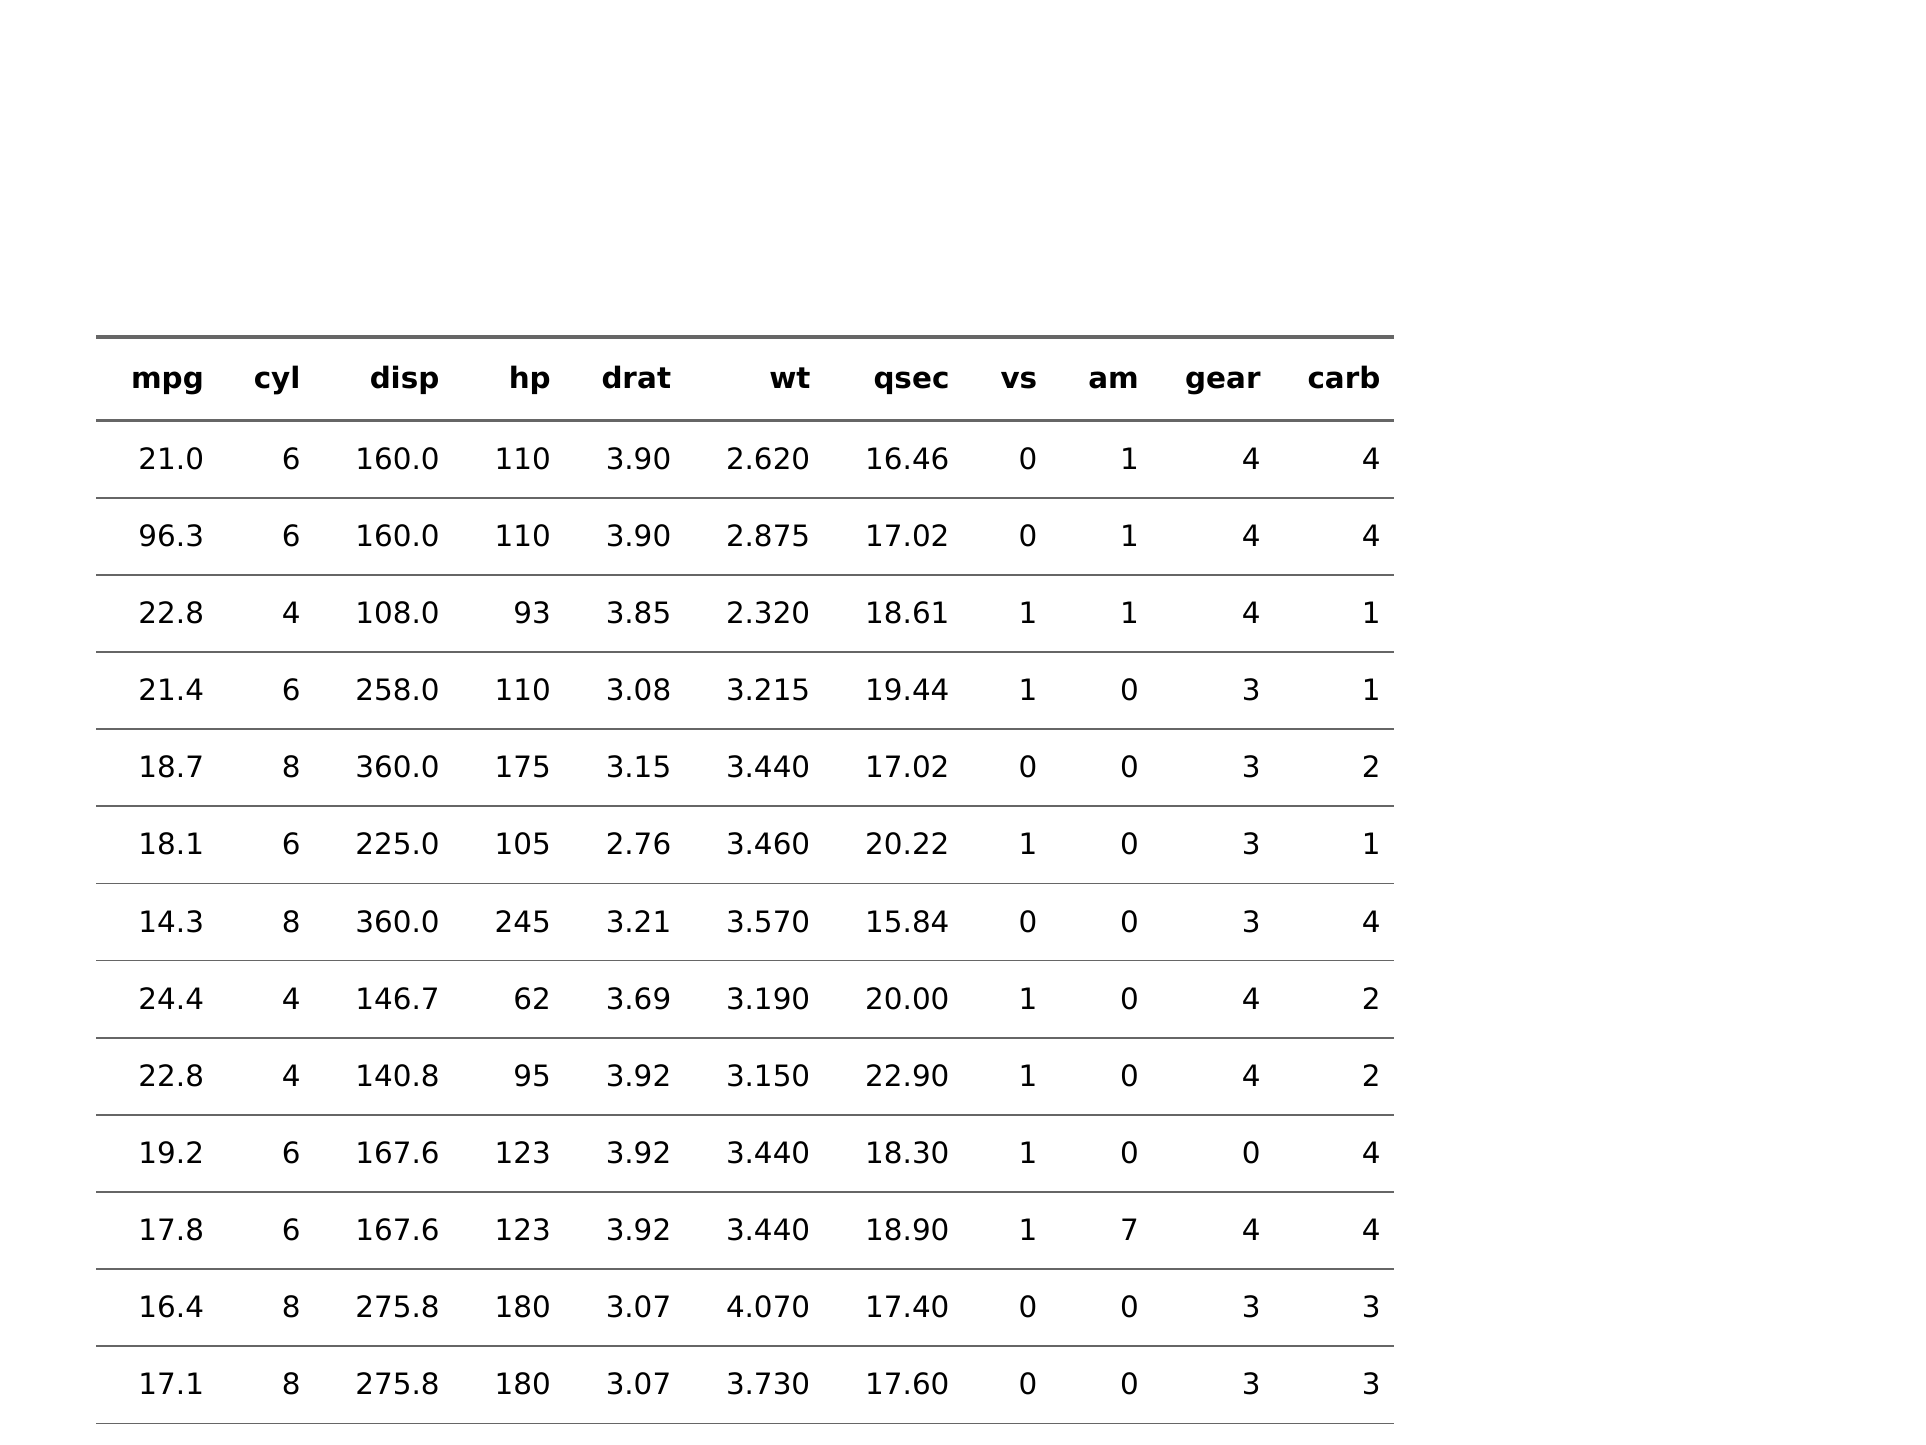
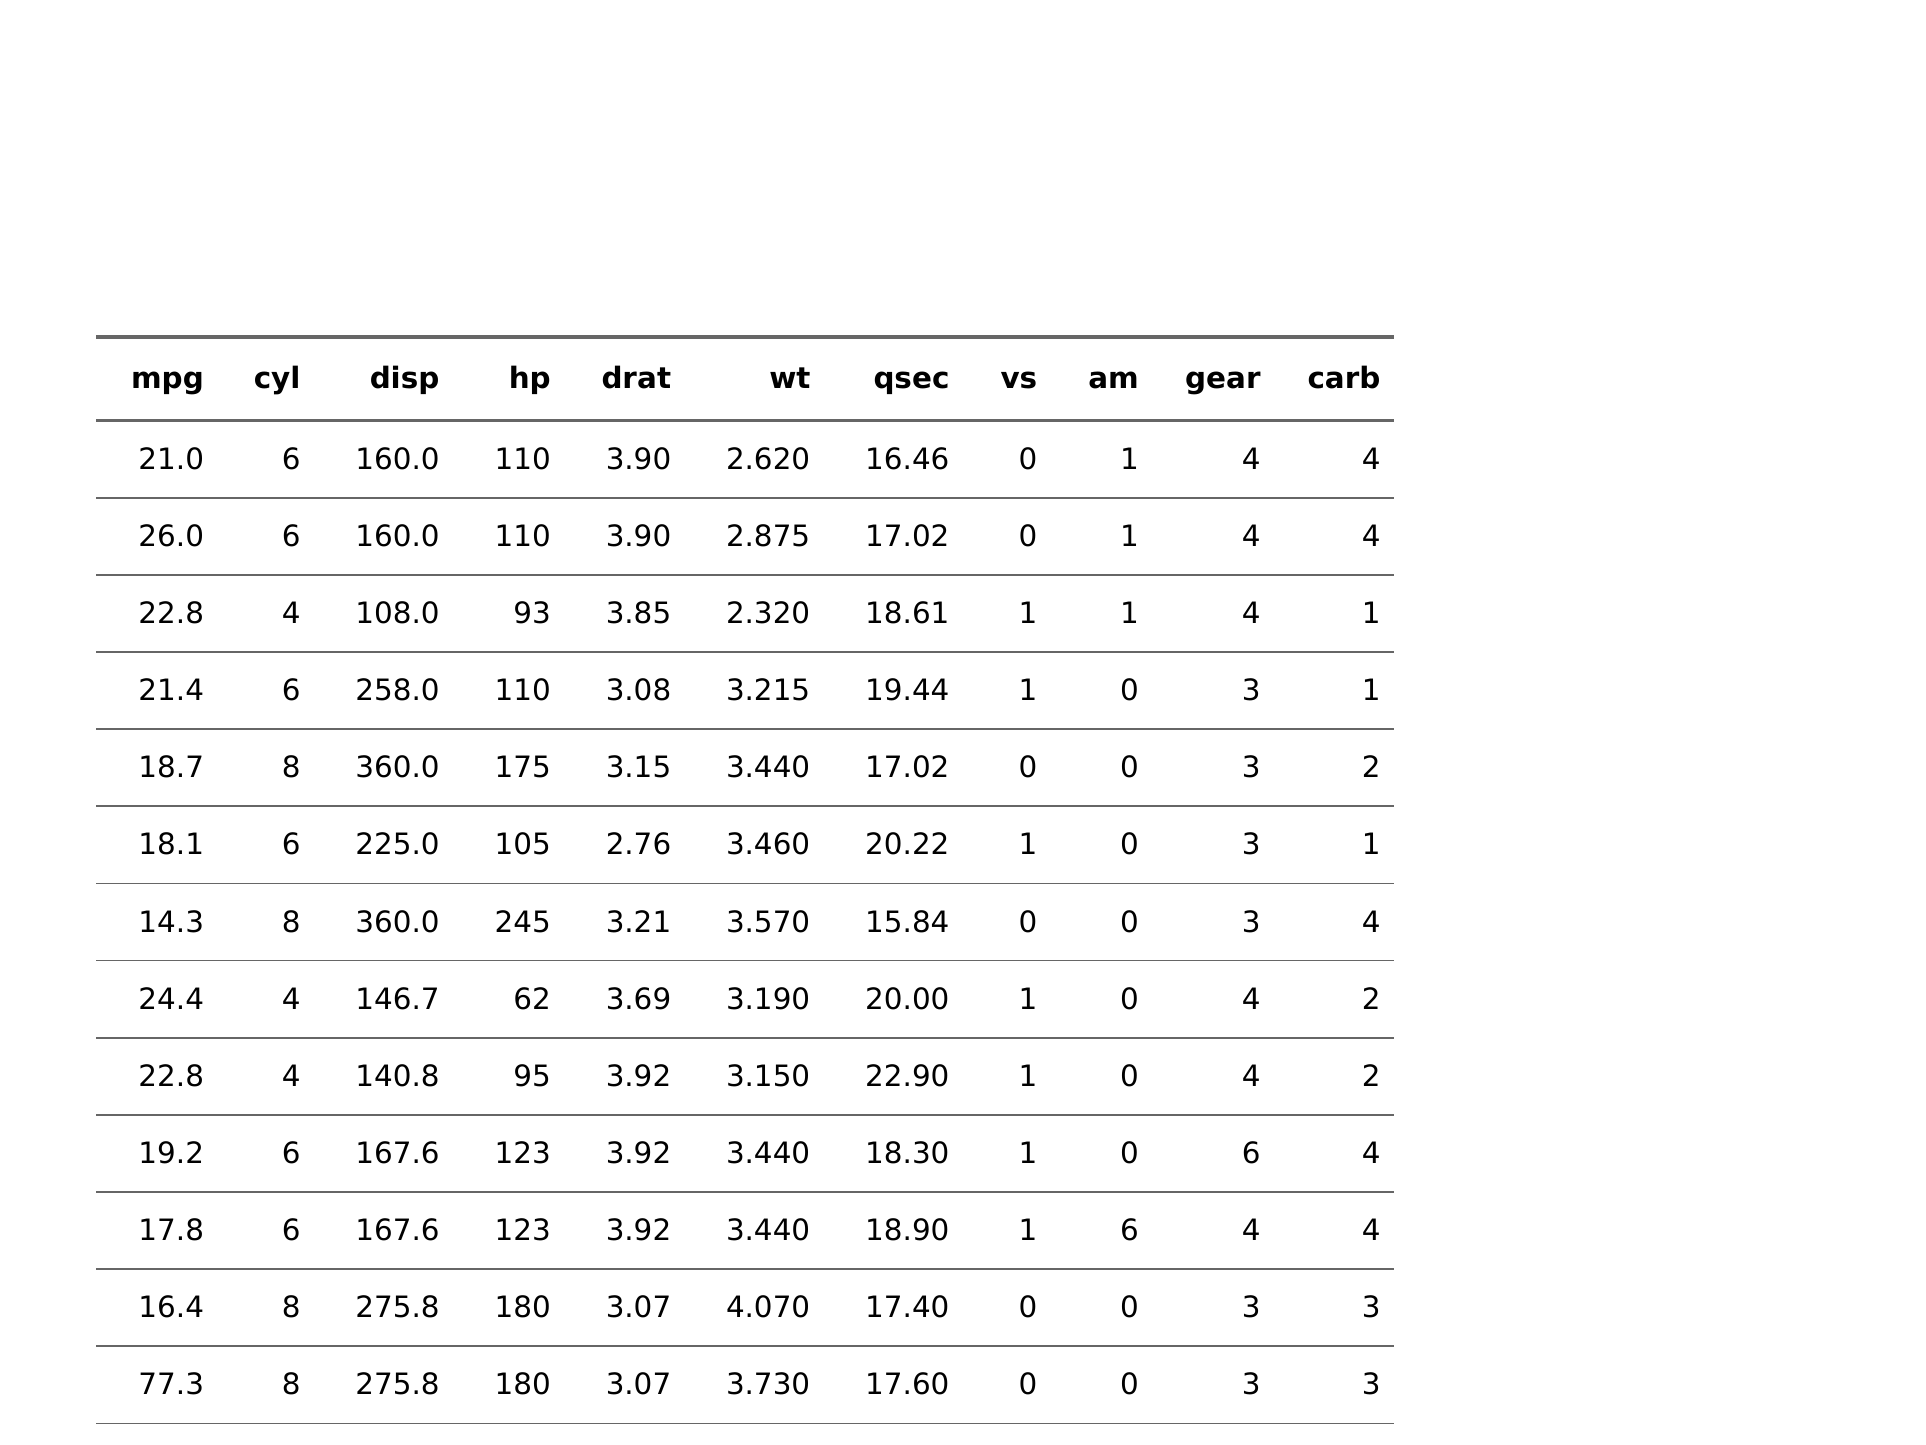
96.3: 96.3 -> 26.0 (171, 536)
1 0 0: 0 -> 6 (1251, 1153)
1 7: 7 -> 6 (1130, 1231)
17.1: 17.1 -> 77.3 (171, 1385)
